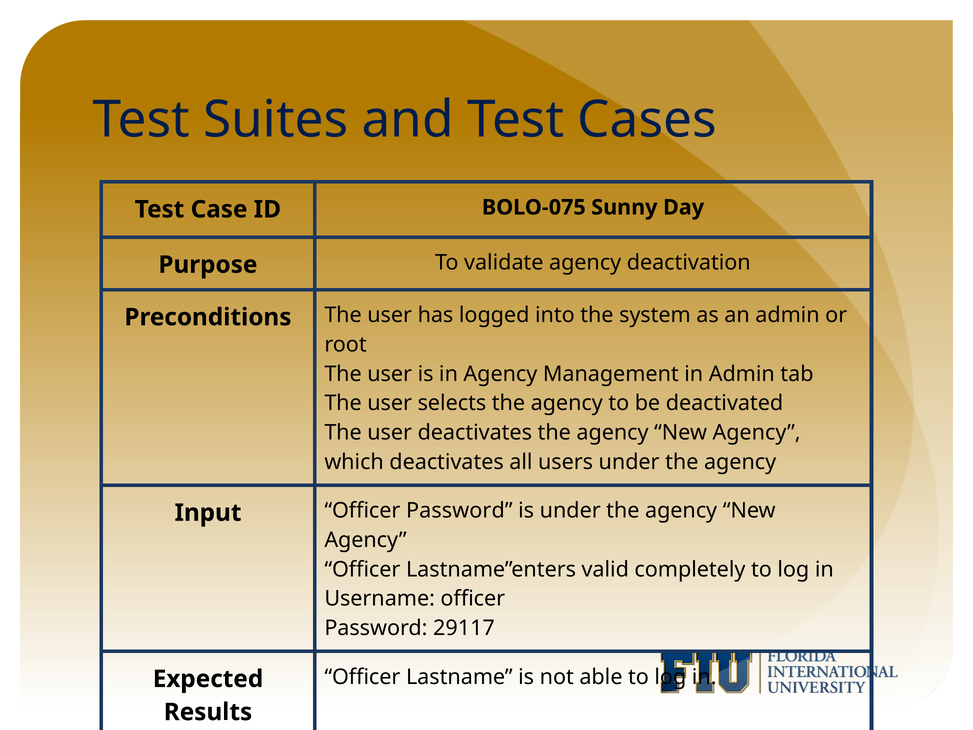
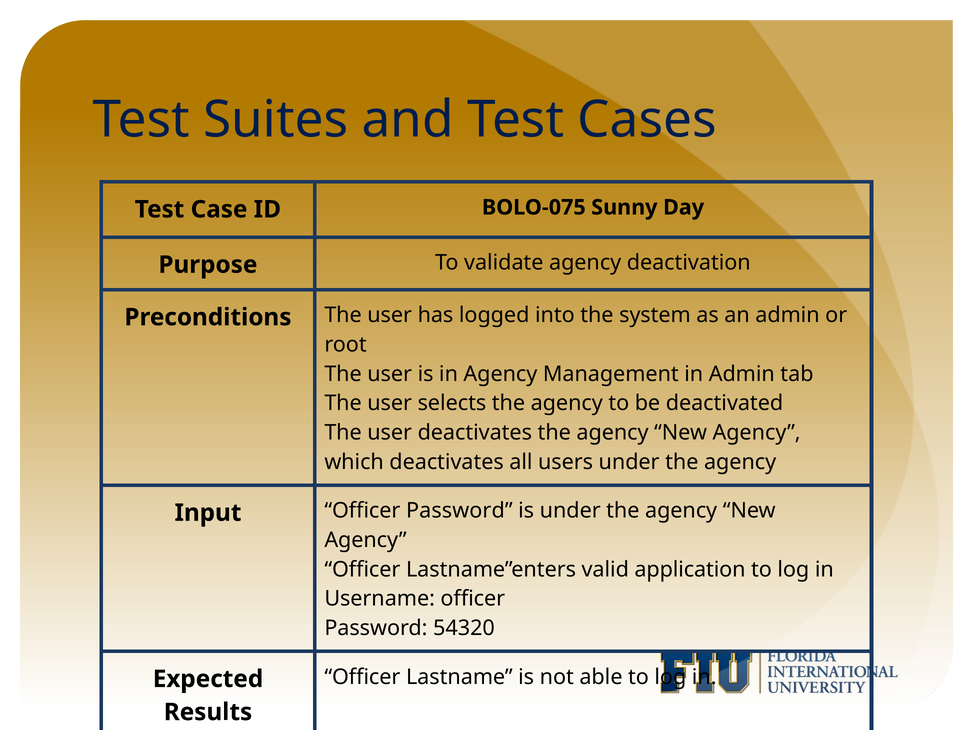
completely: completely -> application (690, 569)
29117: 29117 -> 54320 (464, 628)
